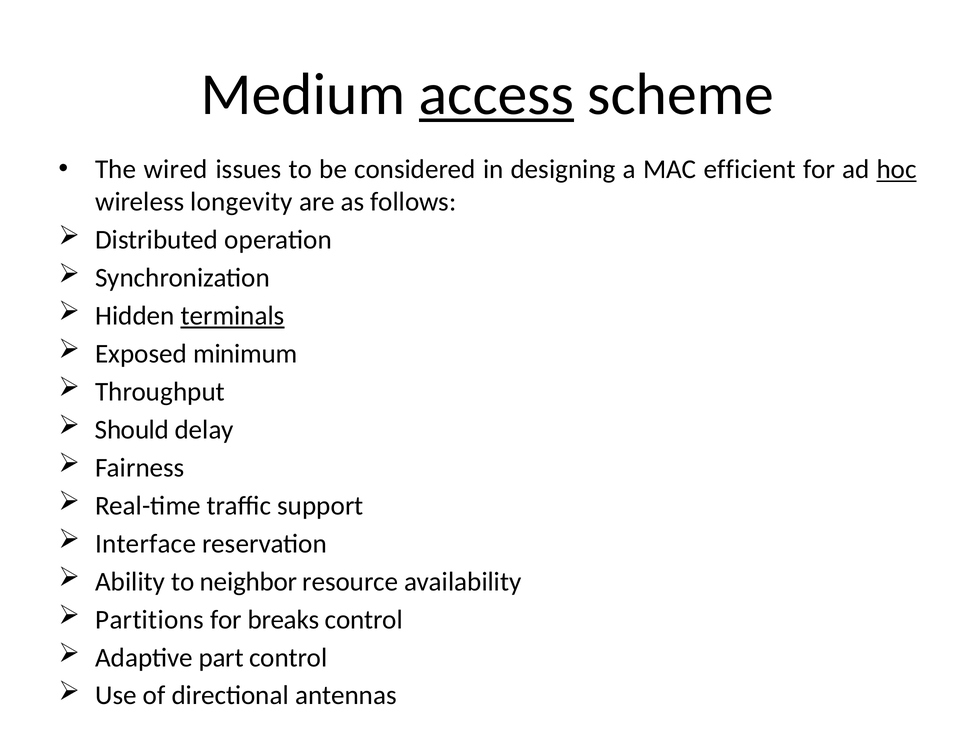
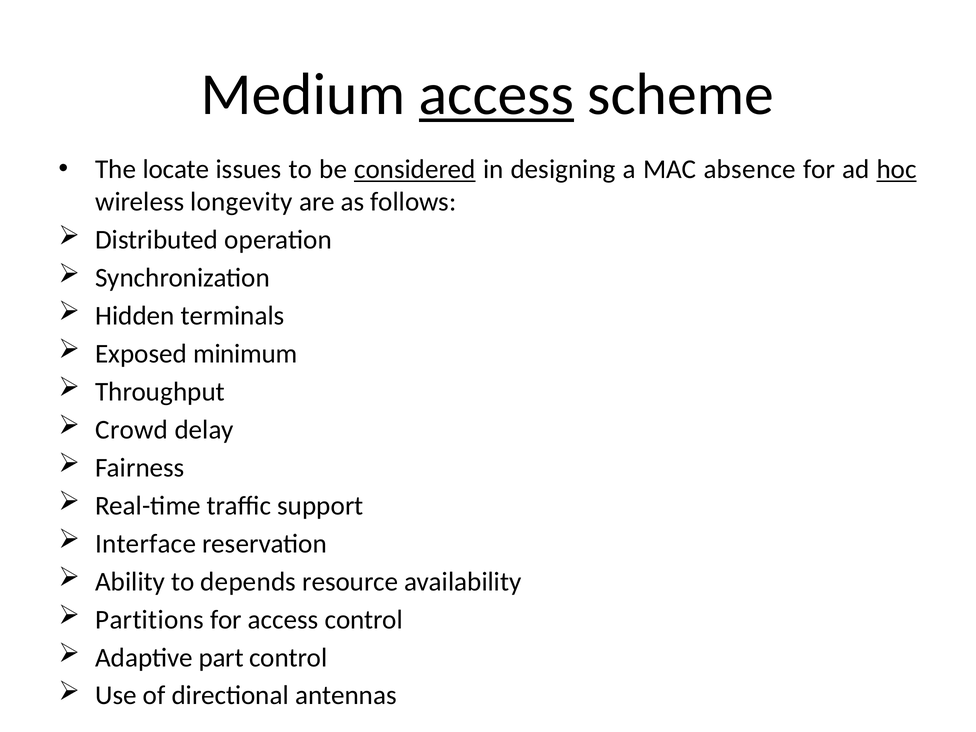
wired: wired -> locate (176, 169)
considered underline: none -> present (415, 169)
efficient: efficient -> absence (750, 169)
terminals underline: present -> none (233, 316)
Should: Should -> Crowd (132, 430)
neighbor: neighbor -> depends (248, 582)
for breaks: breaks -> access (283, 620)
